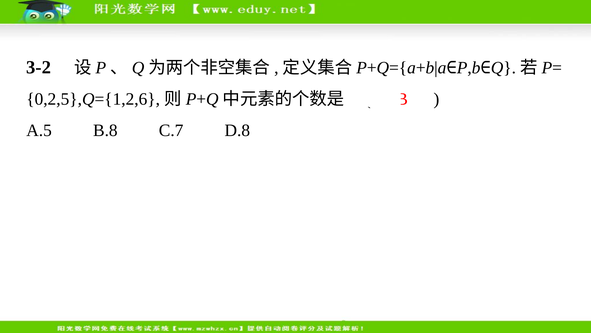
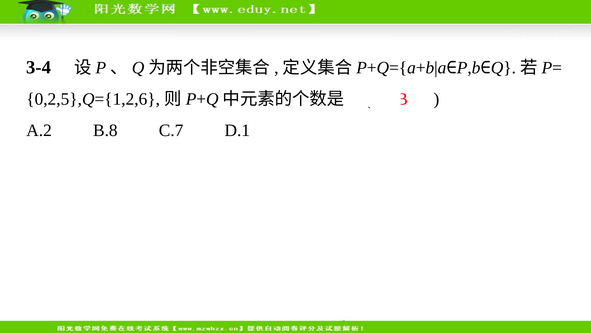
3-2: 3-2 -> 3-4 (39, 67)
A.5: A.5 -> A.2 (39, 131)
D.8: D.8 -> D.1 (237, 131)
